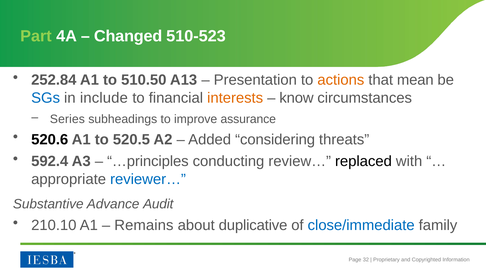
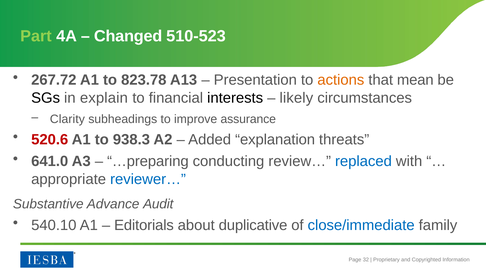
252.84: 252.84 -> 267.72 (54, 80)
510.50: 510.50 -> 823.78 (144, 80)
SGs colour: blue -> black (46, 98)
include: include -> explain (104, 98)
interests colour: orange -> black (235, 98)
know: know -> likely (296, 98)
Series: Series -> Clarity (67, 119)
520.6 colour: black -> red (50, 140)
520.5: 520.5 -> 938.3 (131, 140)
considering: considering -> explanation (275, 140)
592.4: 592.4 -> 641.0 (50, 162)
…principles: …principles -> …preparing (148, 162)
replaced colour: black -> blue (363, 162)
210.10: 210.10 -> 540.10 (54, 226)
Remains: Remains -> Editorials (144, 226)
